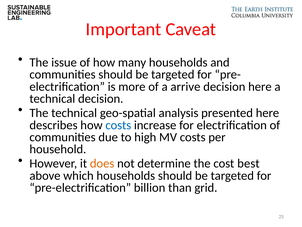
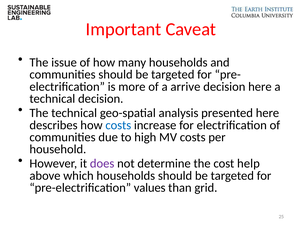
does colour: orange -> purple (102, 163)
best: best -> help (248, 163)
billion: billion -> values (150, 187)
